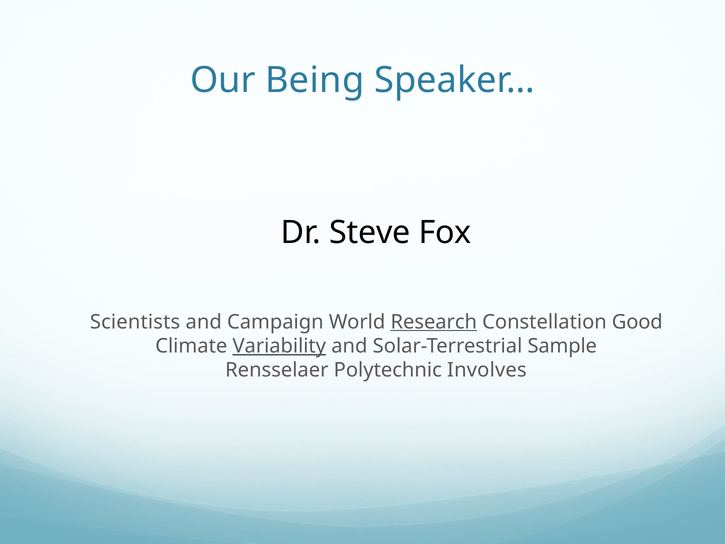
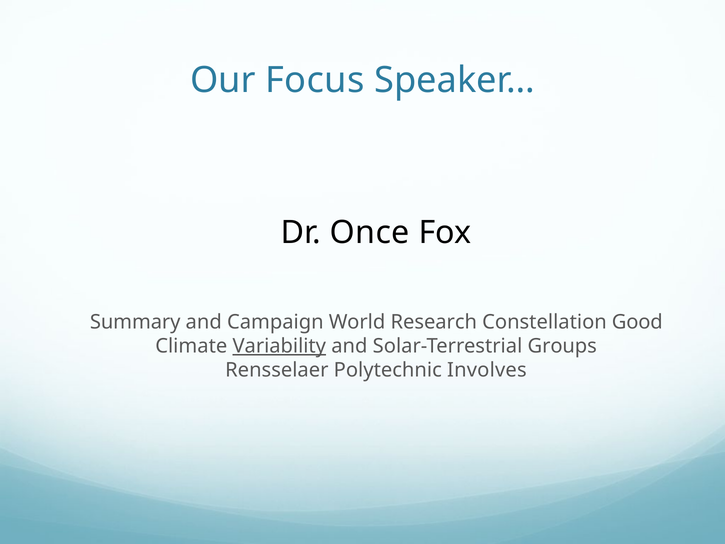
Being: Being -> Focus (315, 80)
Steve: Steve -> Once (370, 232)
Scientists: Scientists -> Summary (135, 322)
Research underline: present -> none (434, 322)
Sample: Sample -> Groups (562, 346)
